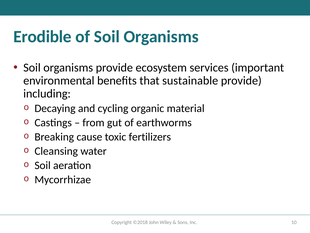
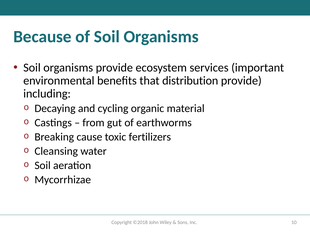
Erodible: Erodible -> Because (42, 37)
sustainable: sustainable -> distribution (190, 80)
